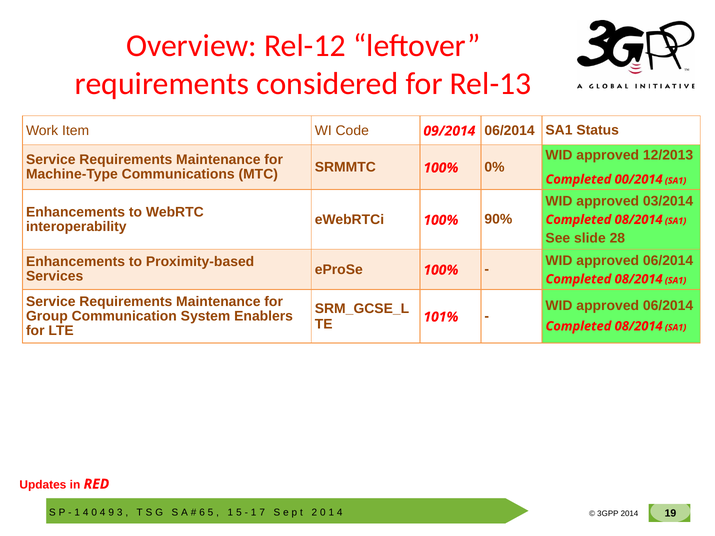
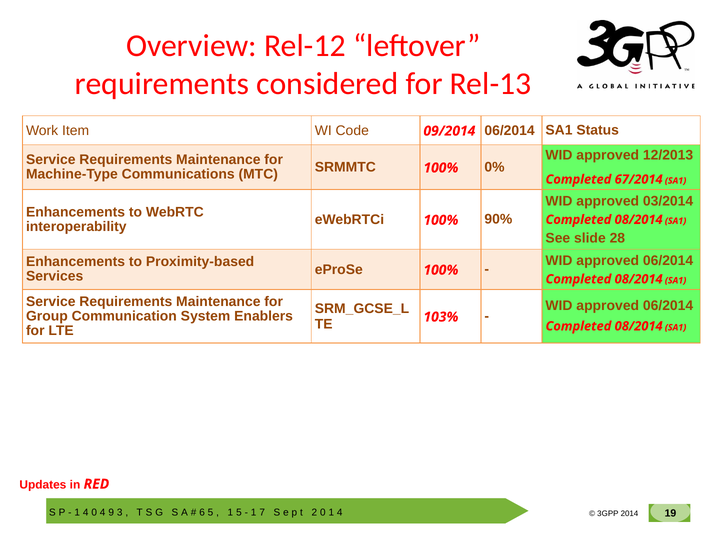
00/2014: 00/2014 -> 67/2014 (639, 179)
101%: 101% -> 103% (441, 317)
